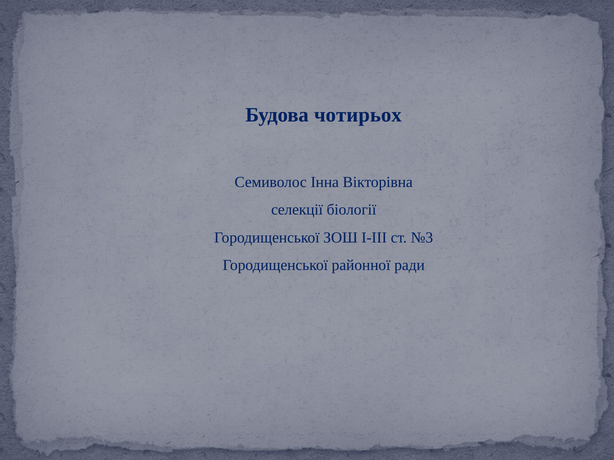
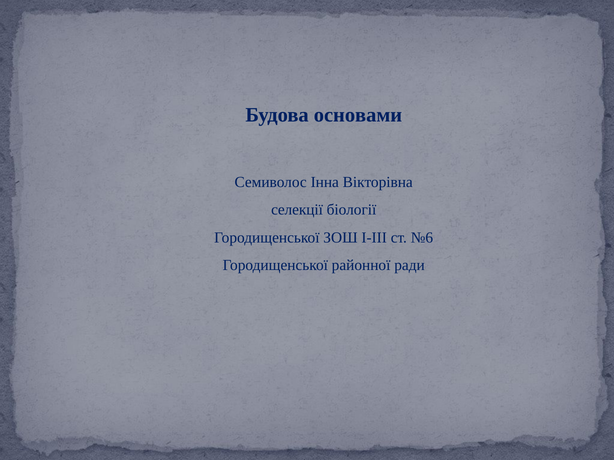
чотирьох: чотирьох -> основами (358, 115)
№3: №3 -> №6 (422, 238)
